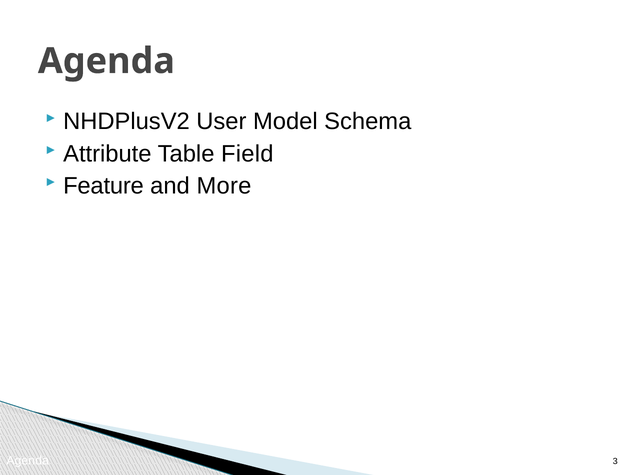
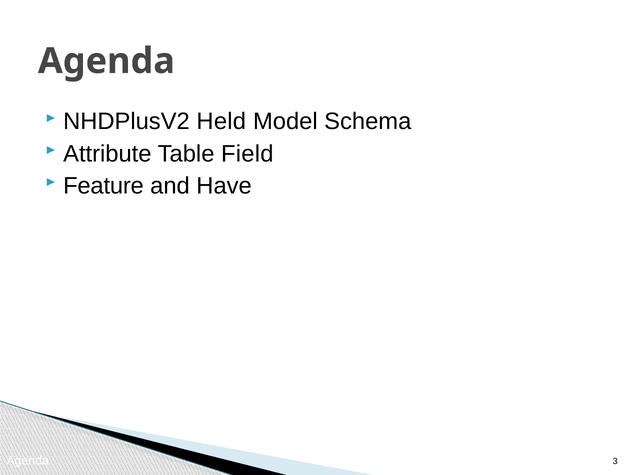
User: User -> Held (221, 122)
More: More -> Have (224, 186)
